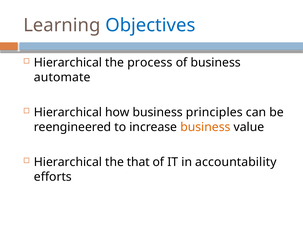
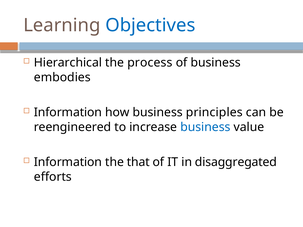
automate: automate -> embodies (62, 77)
Hierarchical: Hierarchical -> Information (68, 113)
business colour: orange -> blue (205, 127)
Hierarchical: Hierarchical -> Information (68, 162)
accountability: accountability -> disaggregated (236, 162)
